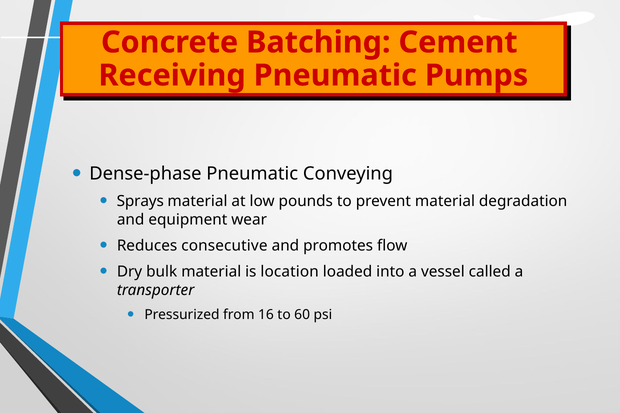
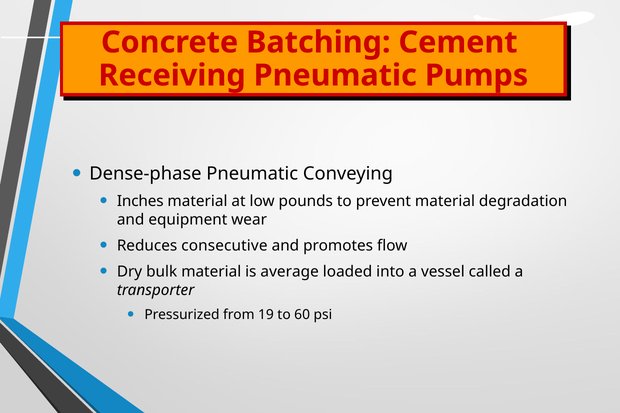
Sprays: Sprays -> Inches (140, 201)
location: location -> average (290, 272)
16: 16 -> 19 (266, 315)
